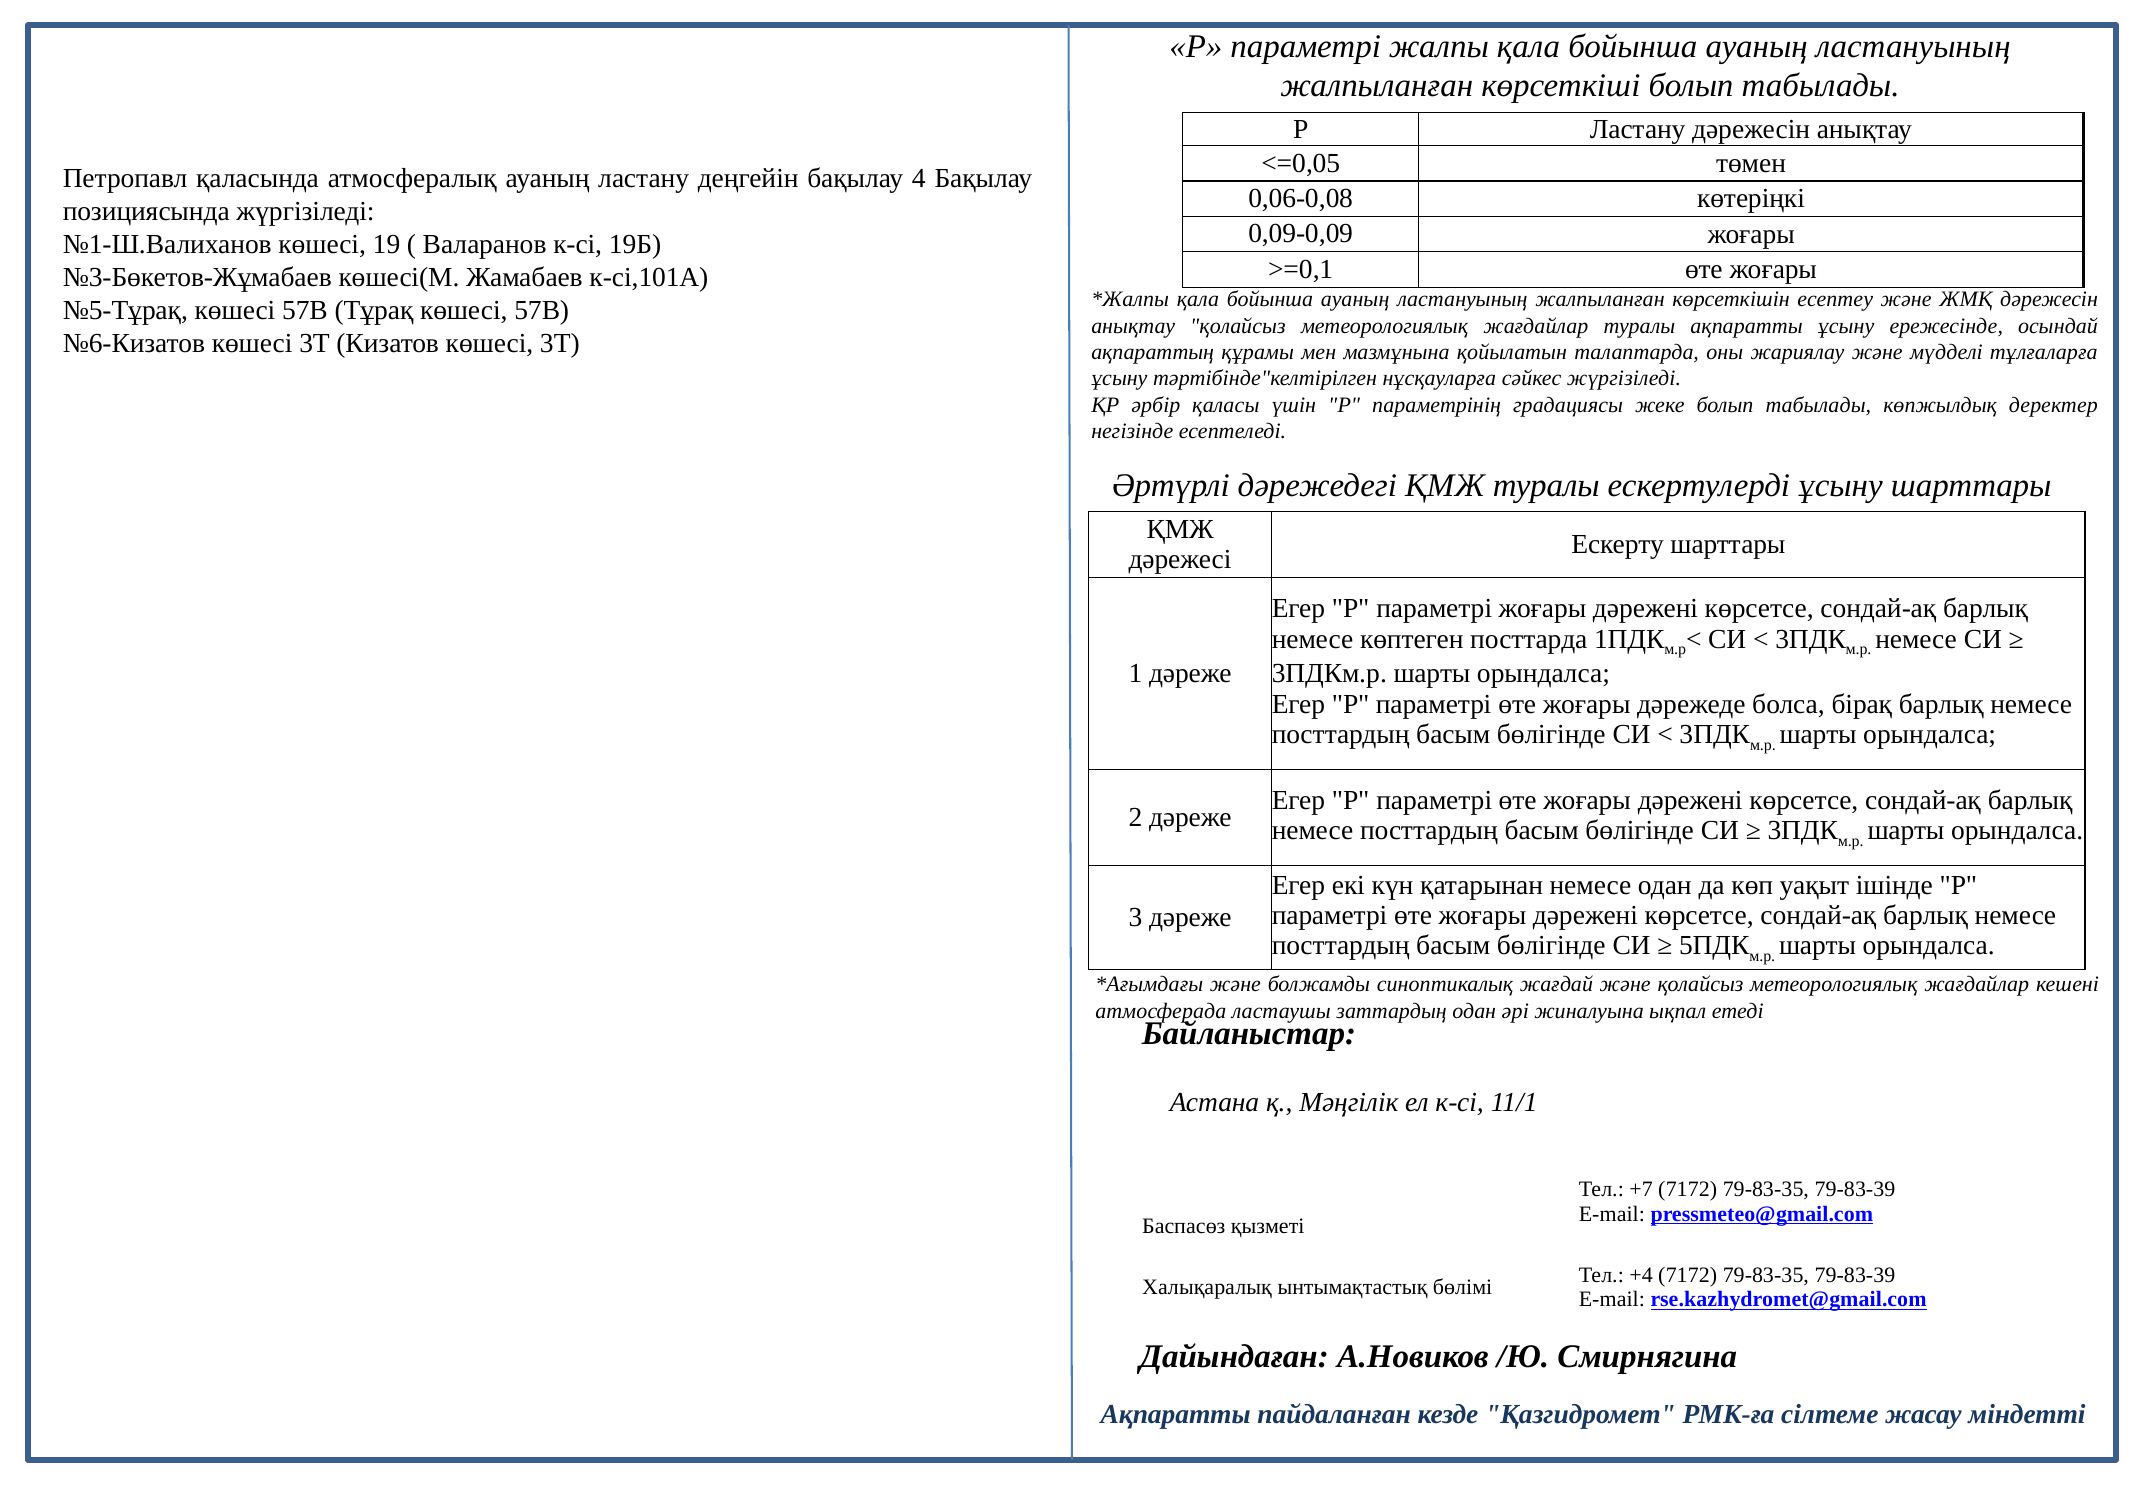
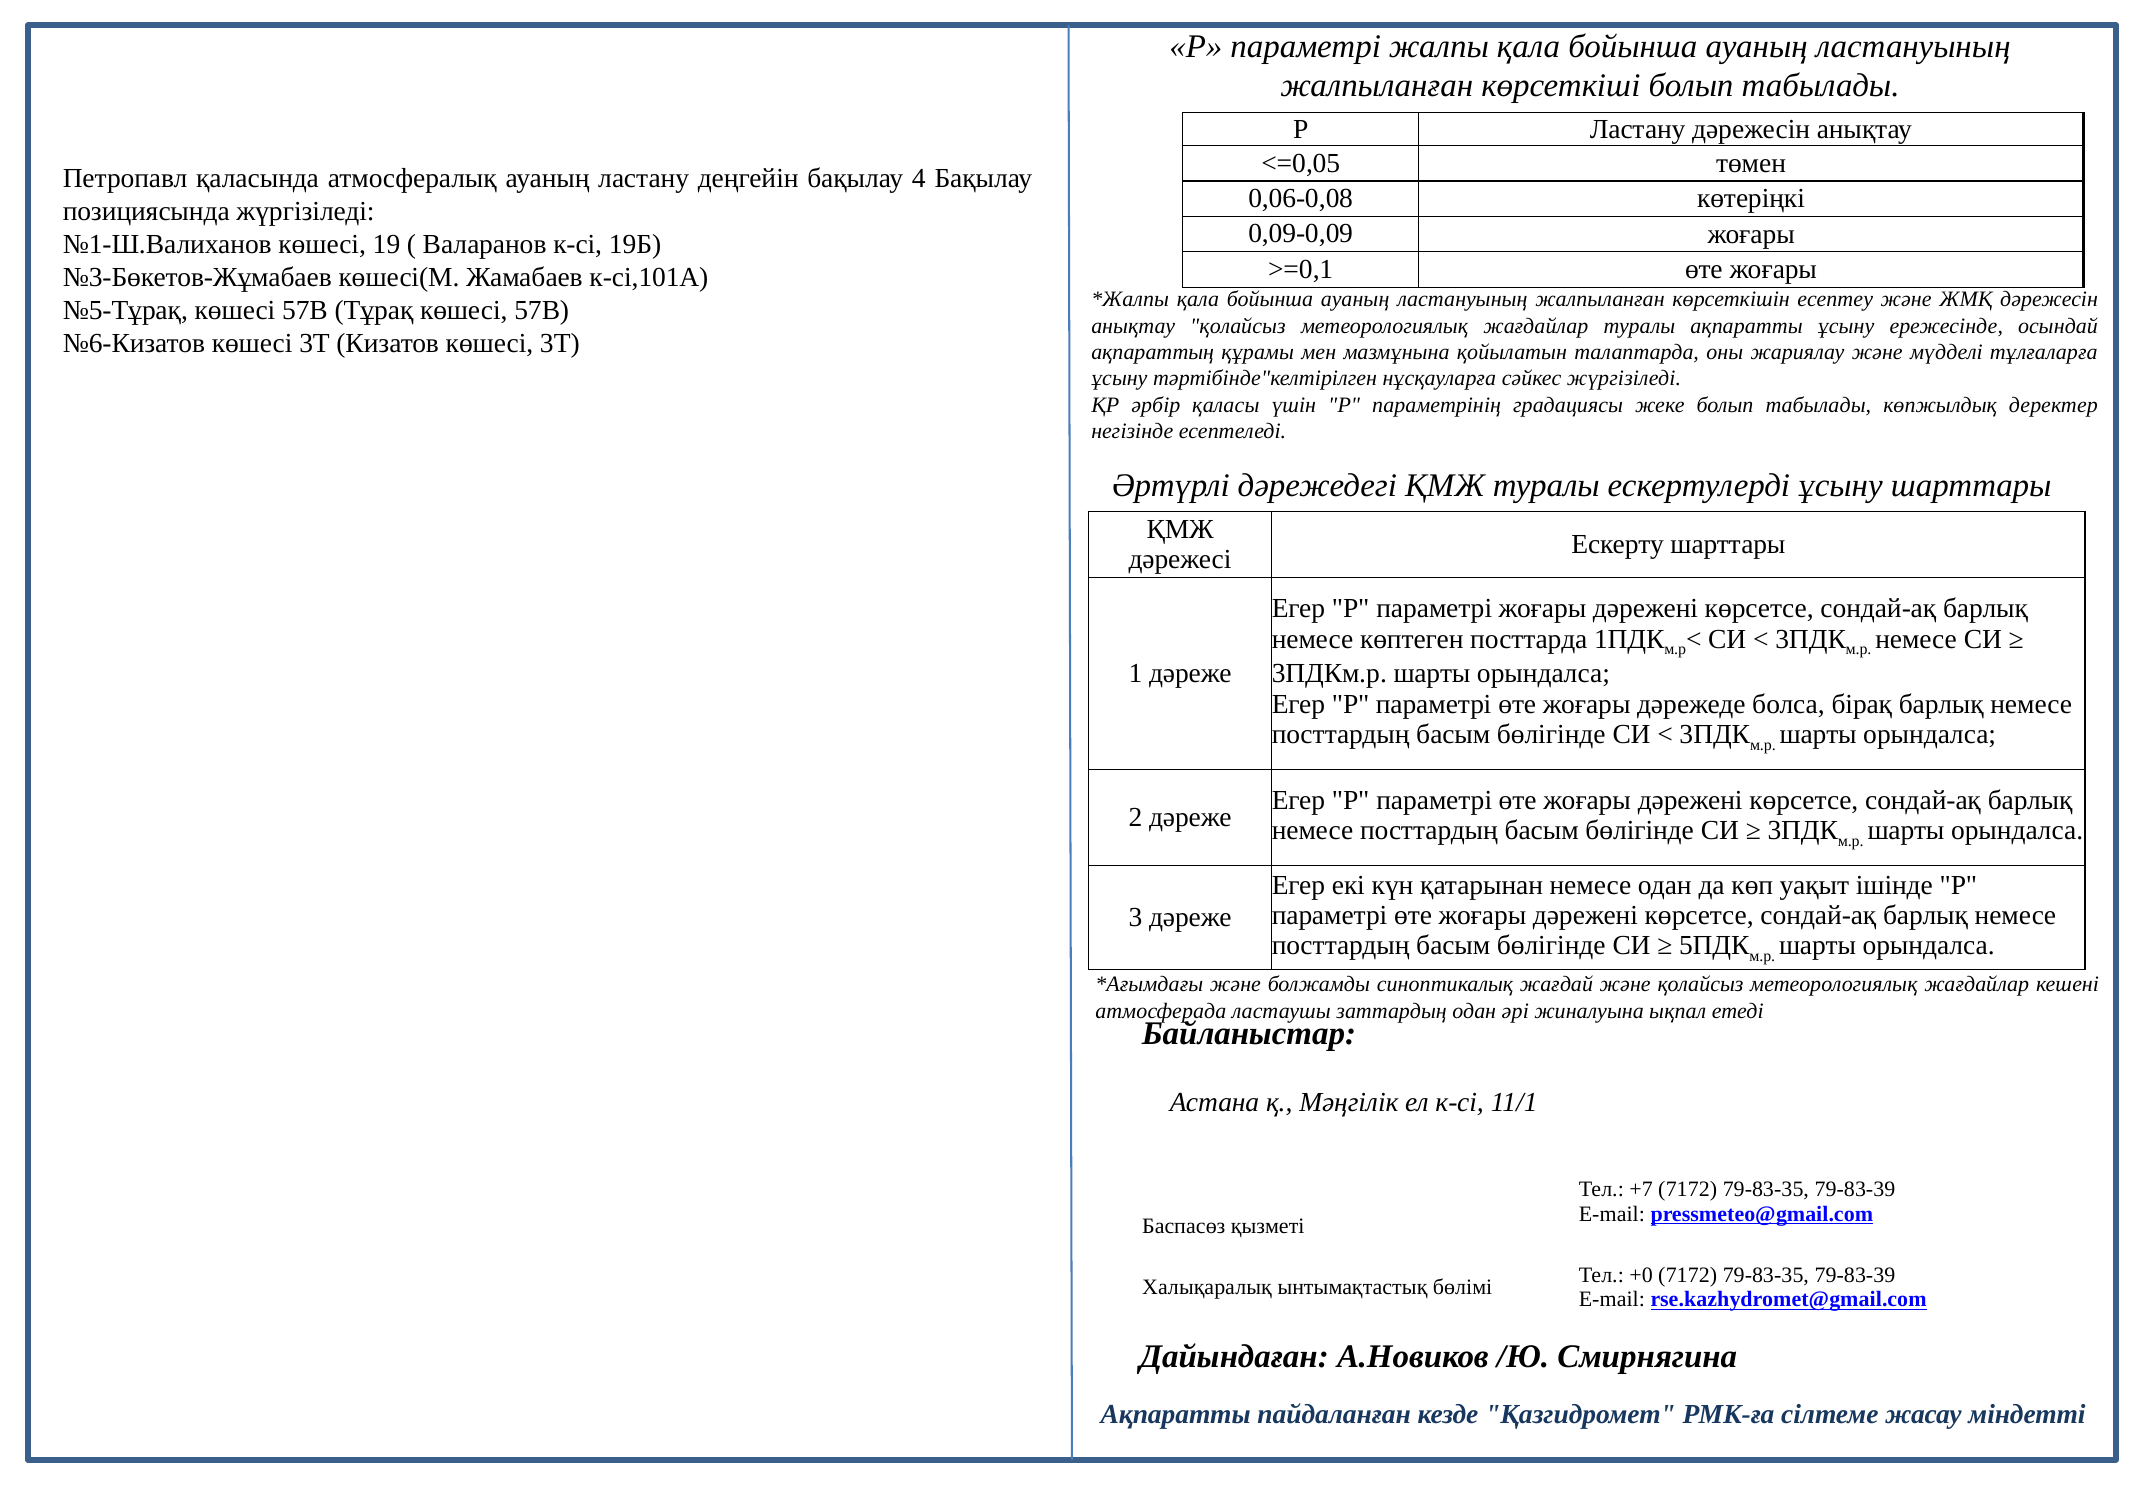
+4: +4 -> +0 (1641, 1275)
